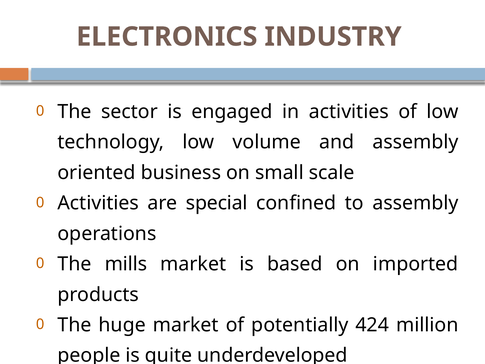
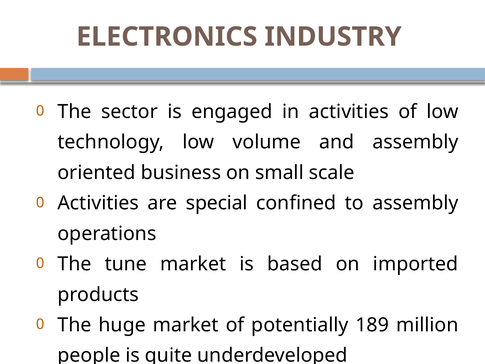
mills: mills -> tune (126, 264)
424: 424 -> 189 (372, 325)
